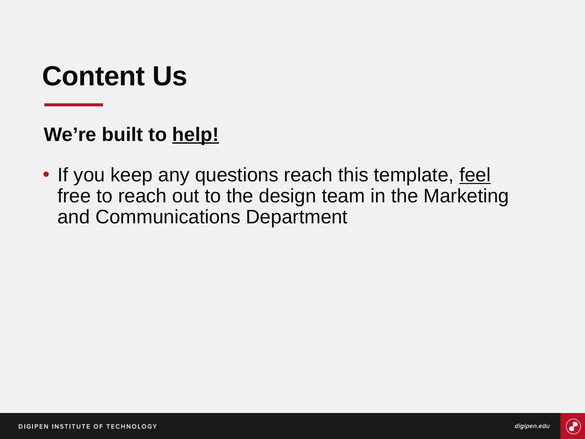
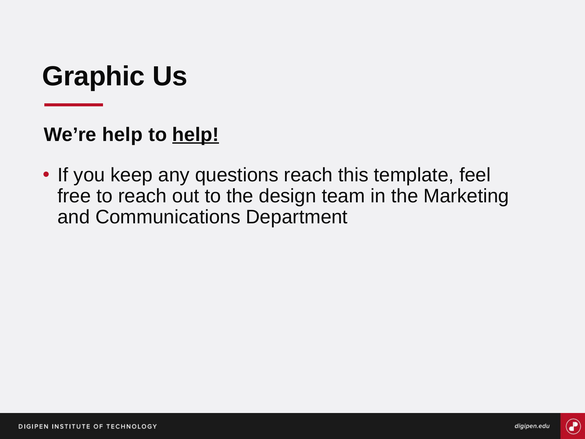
Content: Content -> Graphic (94, 76)
We’re built: built -> help (122, 135)
feel underline: present -> none (475, 175)
